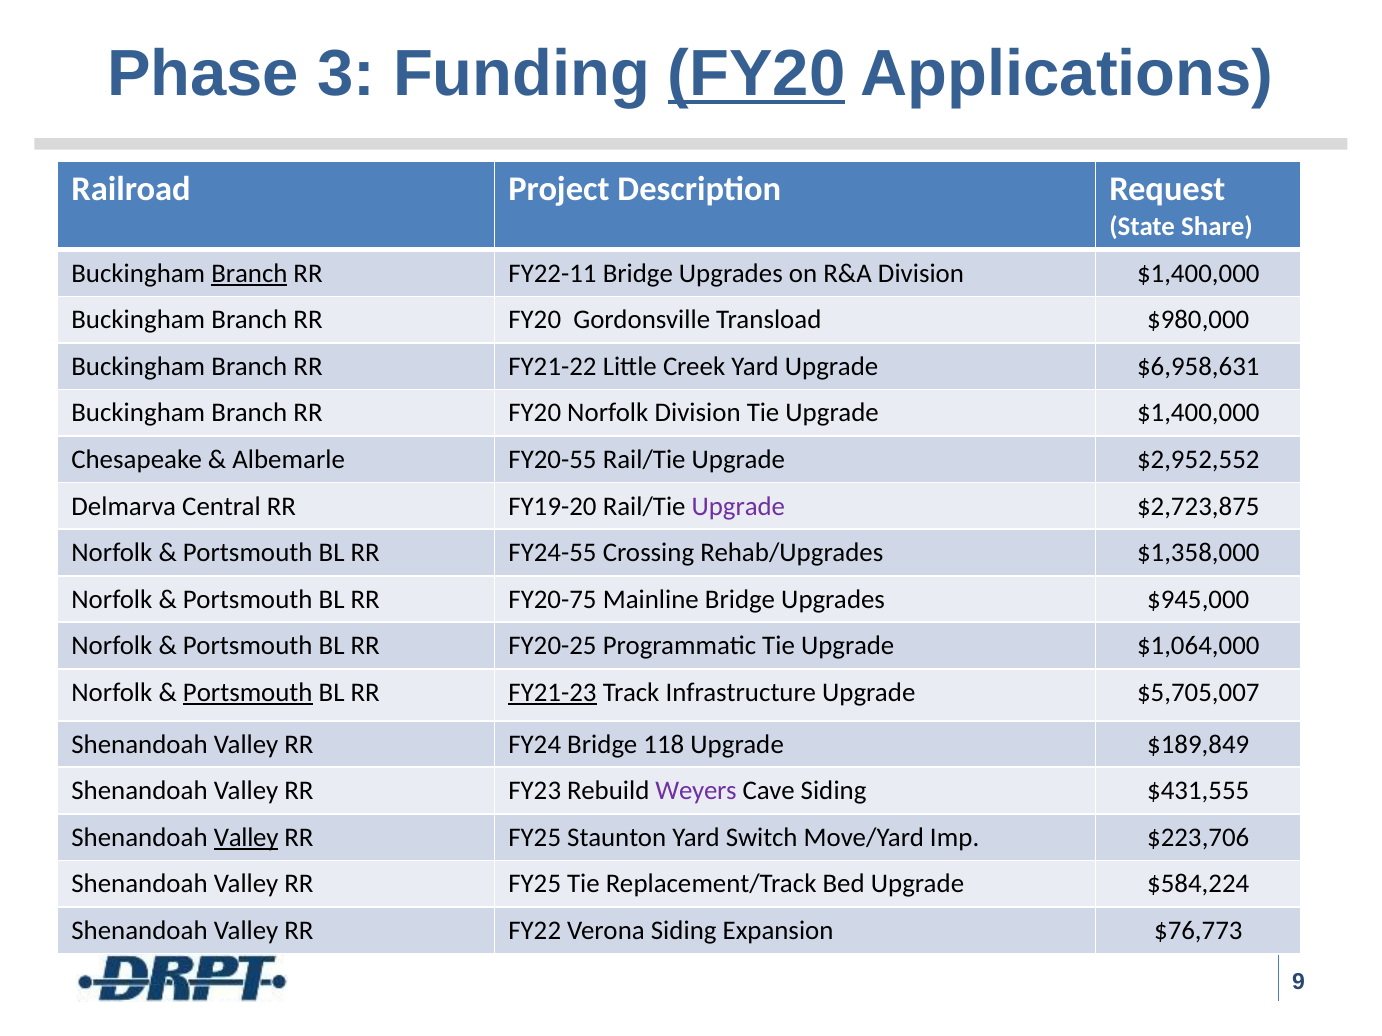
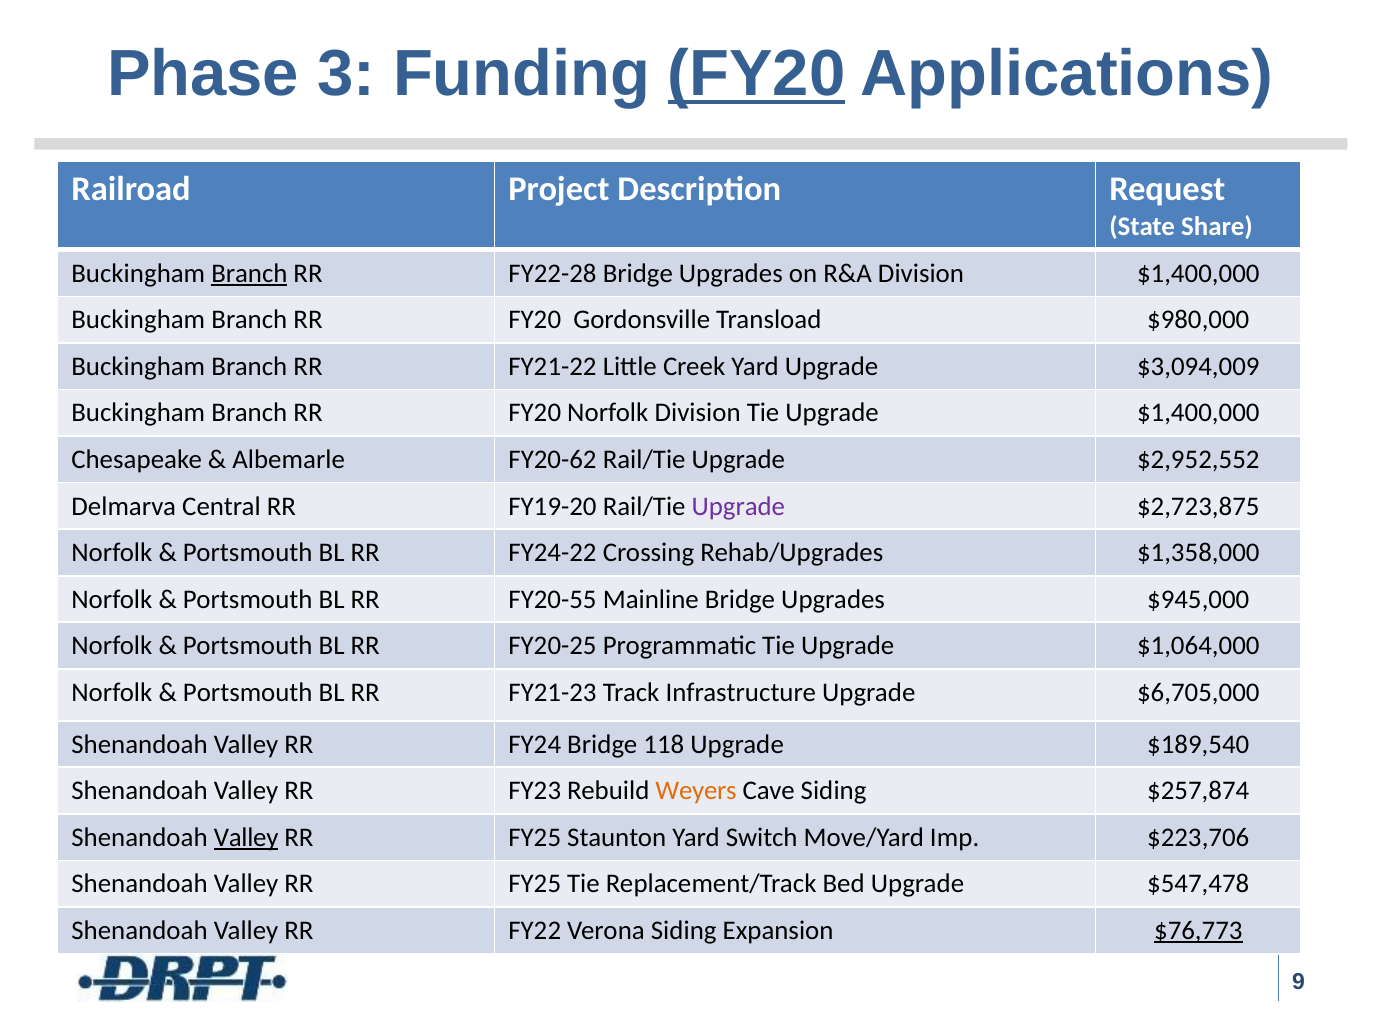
FY22-11: FY22-11 -> FY22-28 (552, 274)
$6,958,631: $6,958,631 -> $3,094,009 (1198, 367)
FY20-55: FY20-55 -> FY20-62 (552, 460)
FY24-55: FY24-55 -> FY24-22 (552, 553)
FY20-75: FY20-75 -> FY20-55 (552, 600)
Portsmouth underline: present -> none (248, 693)
FY21-23 underline: present -> none (552, 693)
$5,705,007: $5,705,007 -> $6,705,000 (1198, 693)
$189,849: $189,849 -> $189,540 (1198, 745)
Weyers colour: purple -> orange (696, 791)
$431,555: $431,555 -> $257,874 (1198, 791)
$584,224: $584,224 -> $547,478 (1198, 884)
$76,773 underline: none -> present (1198, 931)
